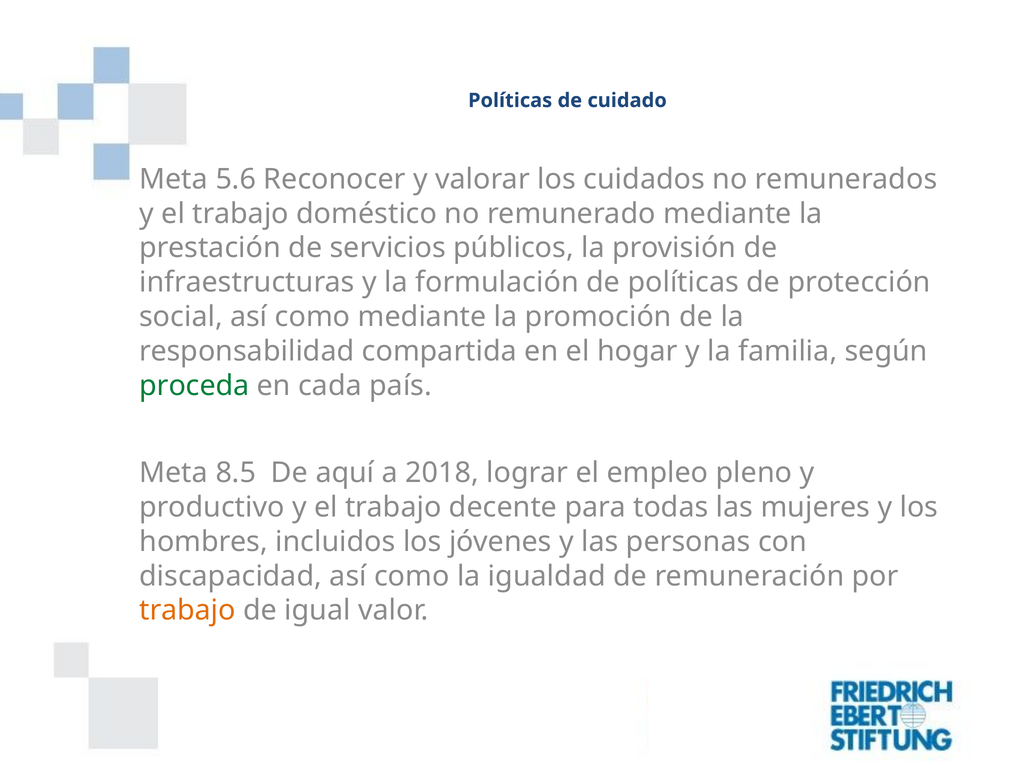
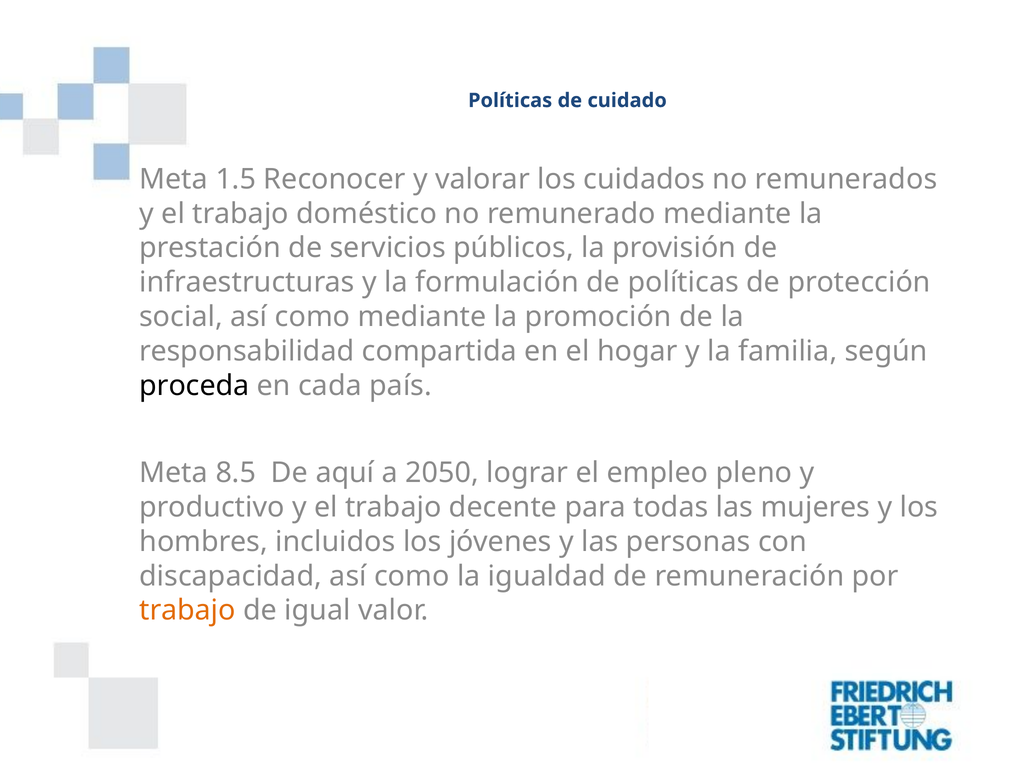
5.6: 5.6 -> 1.5 (236, 179)
proceda colour: green -> black (194, 386)
2018: 2018 -> 2050 (442, 473)
